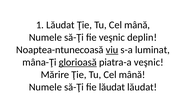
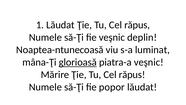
mână: mână -> răpus (137, 25)
viu underline: present -> none (112, 50)
mână: mână -> răpus (132, 74)
fie lăudat: lăudat -> popor (112, 87)
